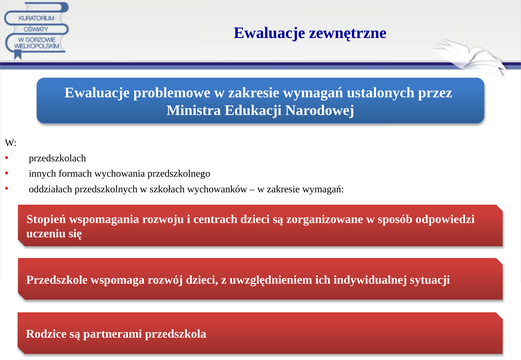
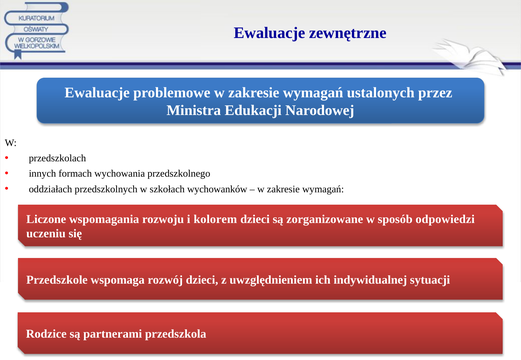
Stopień: Stopień -> Liczone (46, 219)
centrach: centrach -> kolorem (215, 219)
